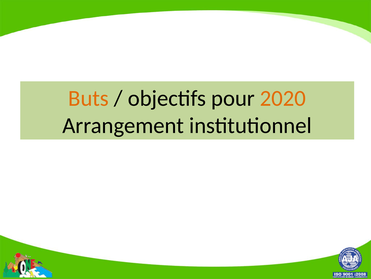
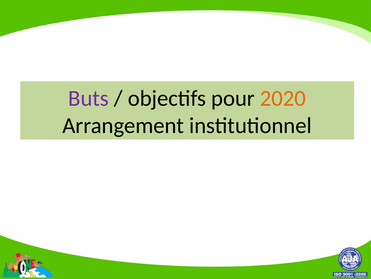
Buts colour: orange -> purple (89, 98)
